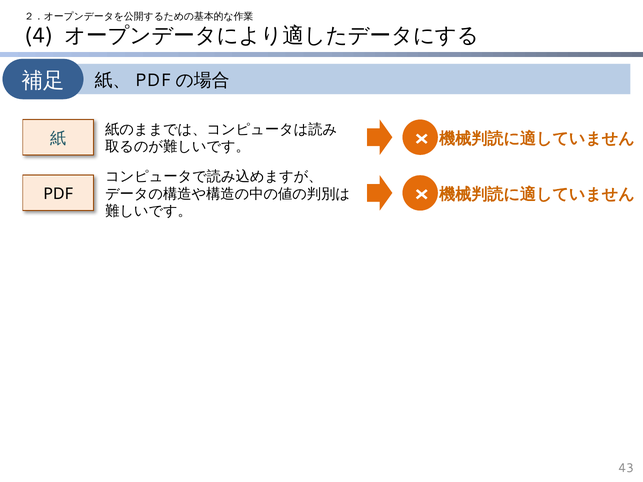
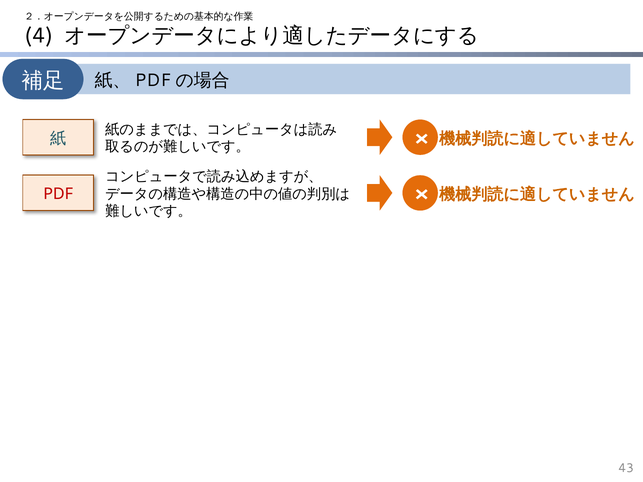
PDF colour: black -> red (58, 194)
